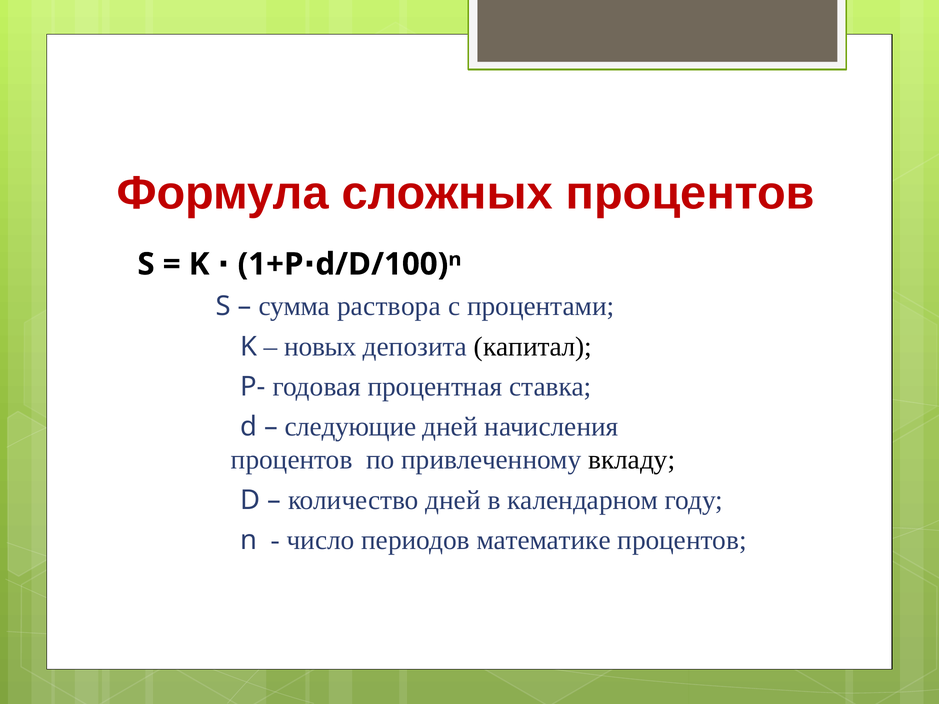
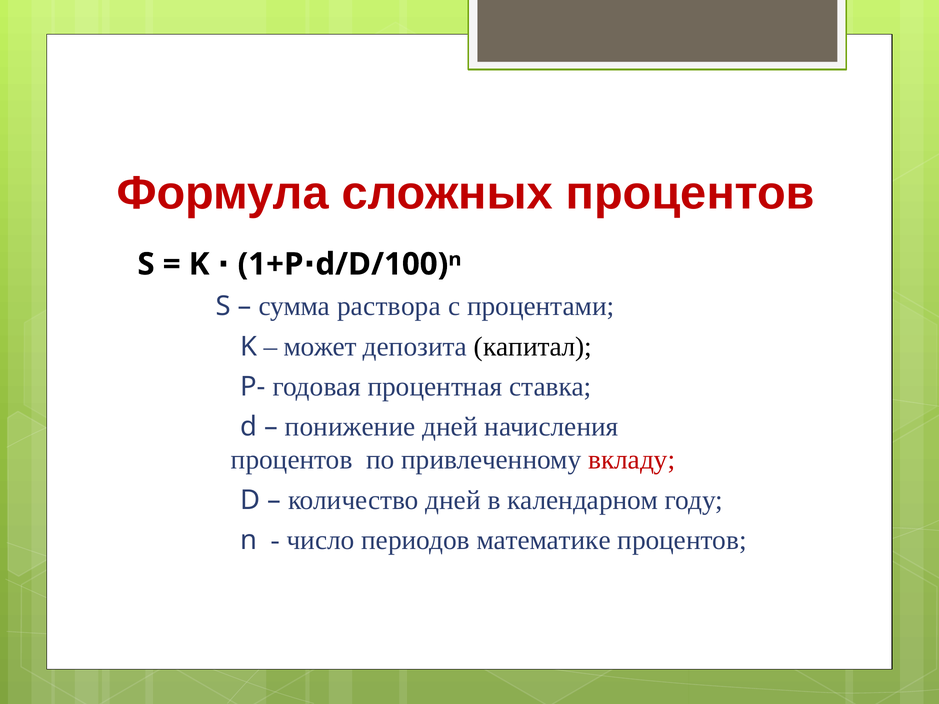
новых: новых -> может (320, 347)
следующие: следующие -> понижение (350, 427)
вкладу colour: black -> red (632, 460)
